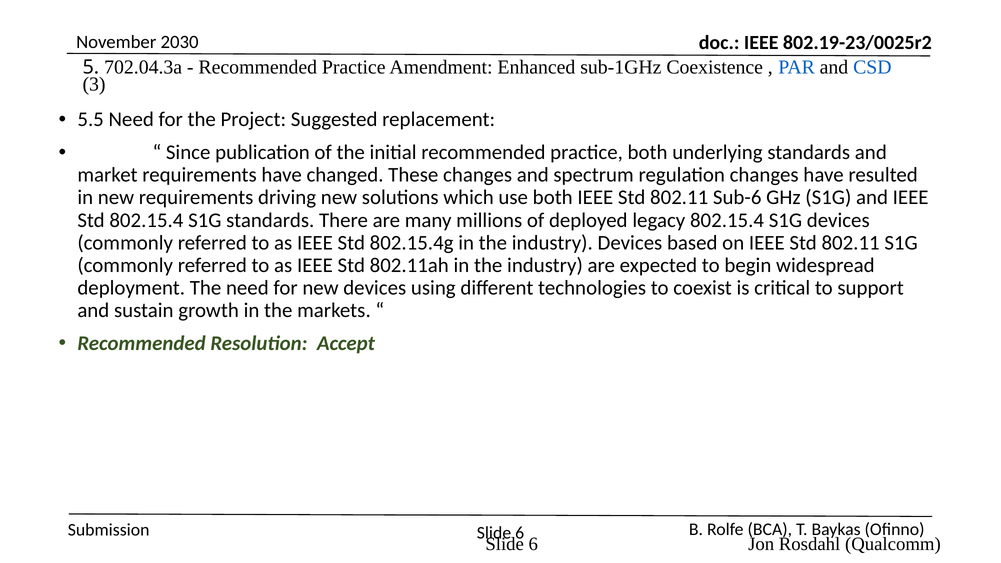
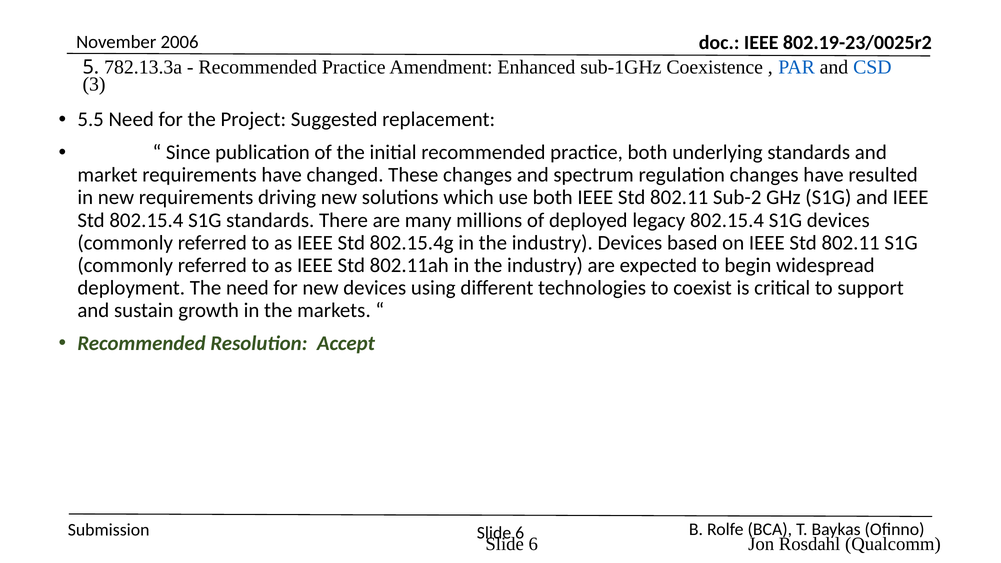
2030: 2030 -> 2006 (180, 42)
702.04.3a: 702.04.3a -> 782.13.3a (143, 67)
Sub-6: Sub-6 -> Sub-2 (737, 198)
